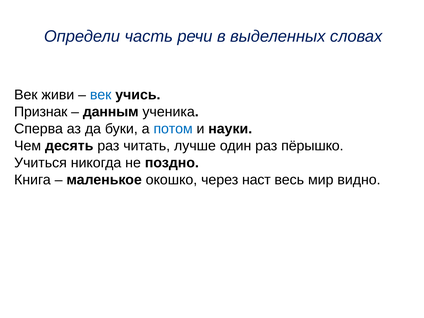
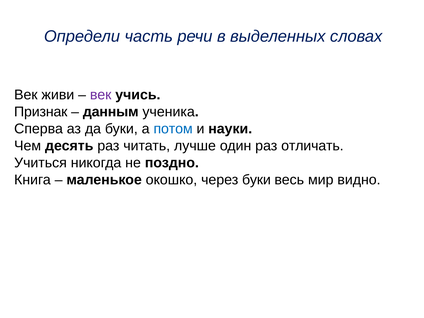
век colour: blue -> purple (101, 95)
пёрышко: пёрышко -> отличать (312, 146)
через наст: наст -> буки (256, 180)
